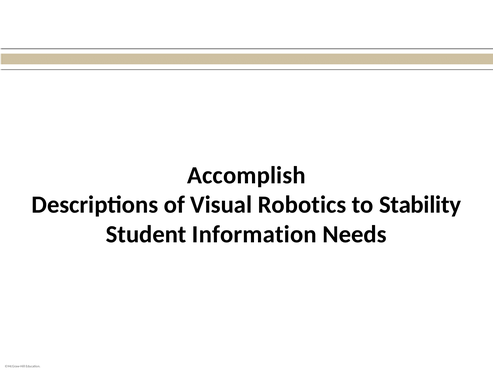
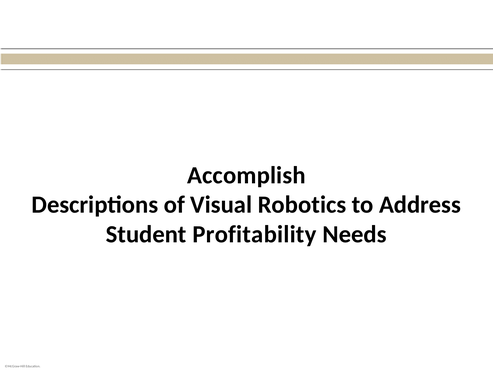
Stability: Stability -> Address (420, 205)
Information: Information -> Profitability (254, 234)
